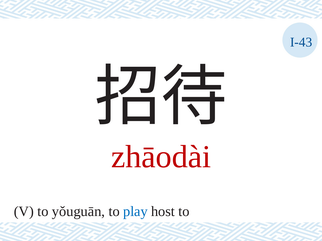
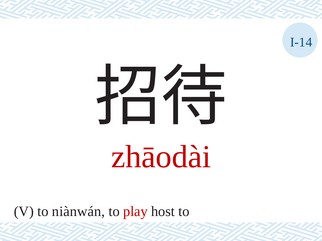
I-43: I-43 -> I-14 (301, 42)
yǒuguān: yǒuguān -> niànwán (78, 212)
play colour: blue -> red (135, 212)
